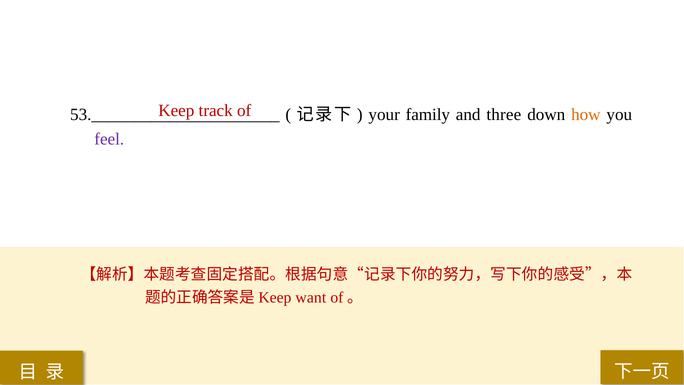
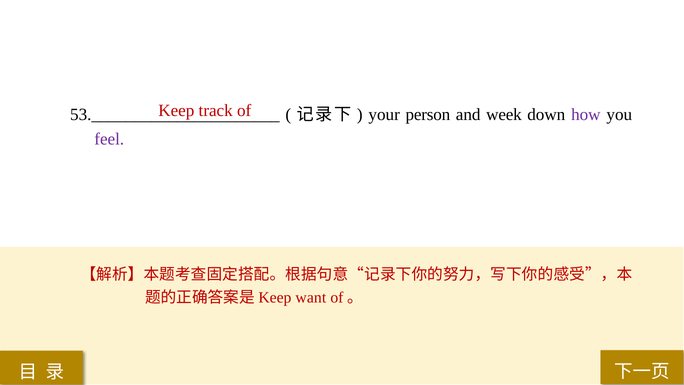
family: family -> person (428, 115)
three: three -> week (504, 115)
how colour: orange -> purple (586, 115)
